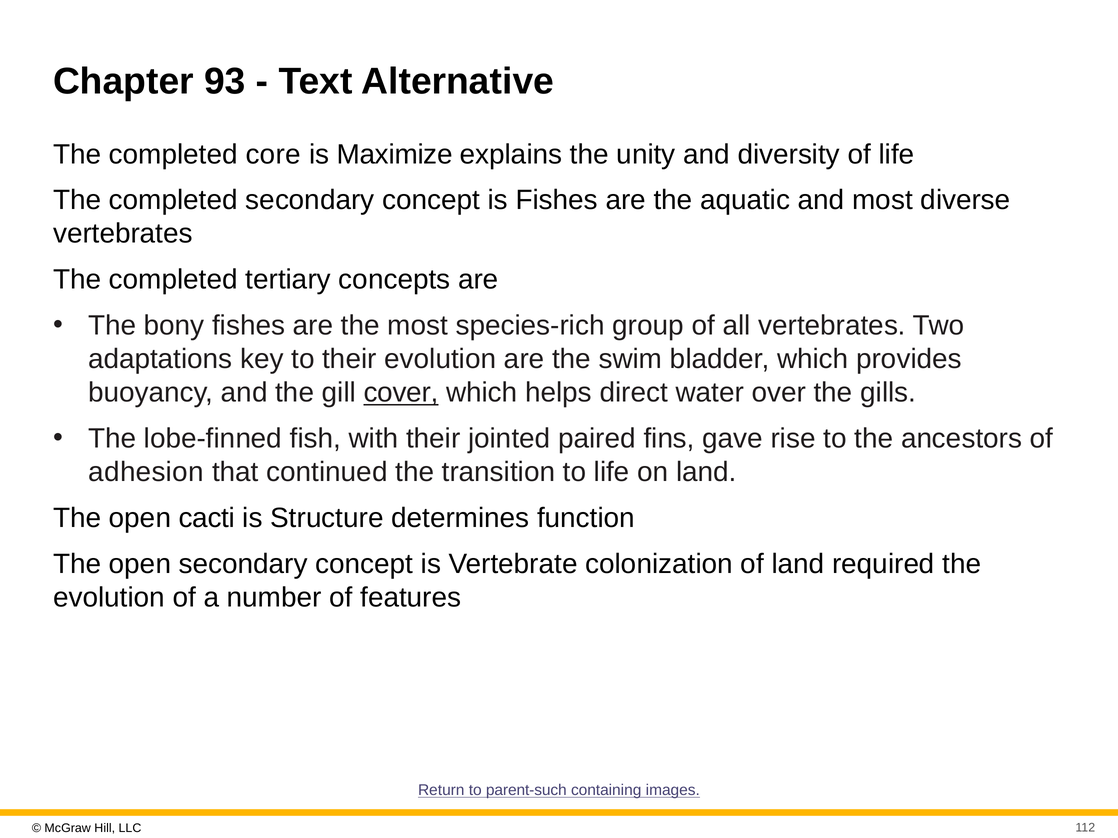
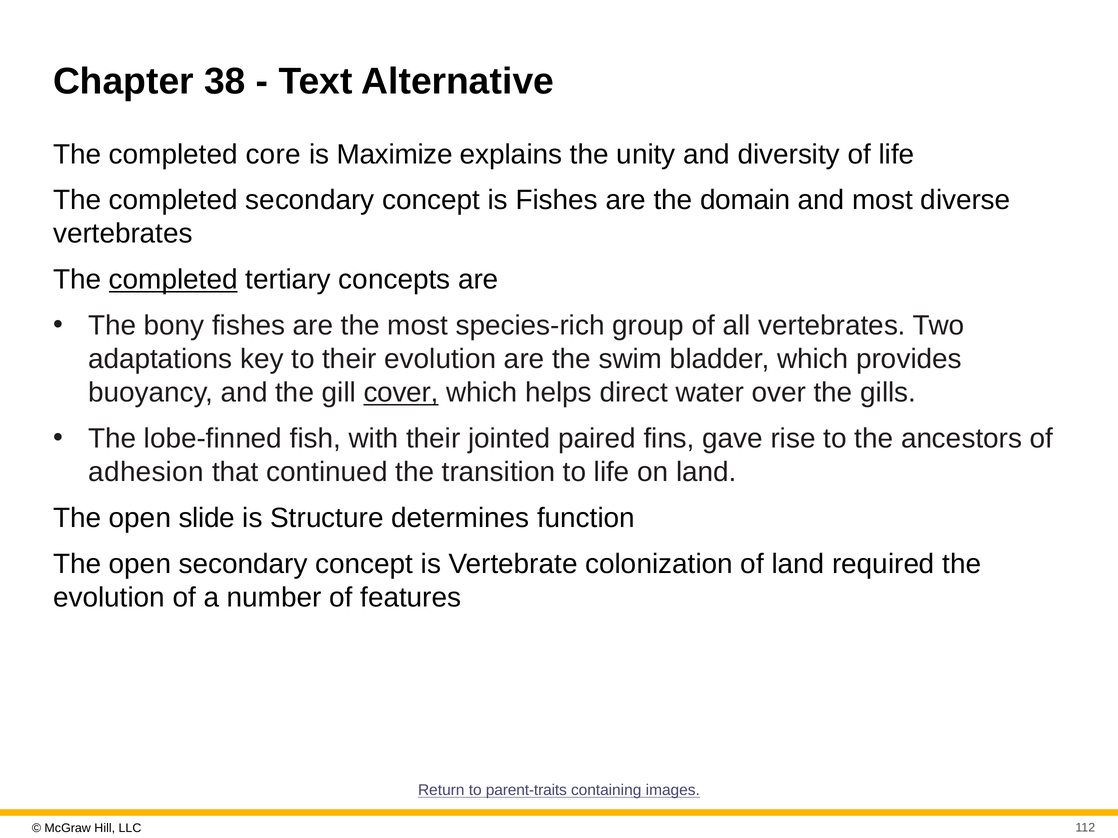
93: 93 -> 38 (225, 81)
aquatic: aquatic -> domain (745, 200)
completed underline: none -> present (173, 280)
cacti: cacti -> slide (207, 518)
parent-such: parent-such -> parent-traits (526, 791)
